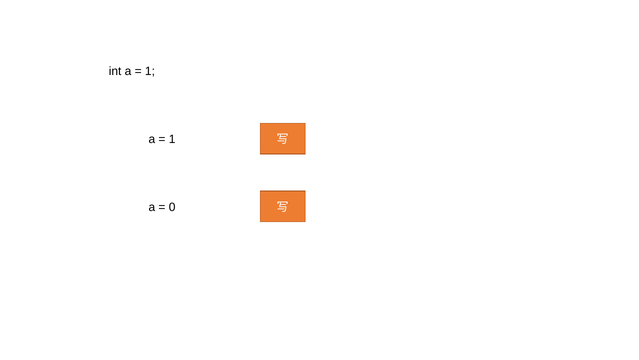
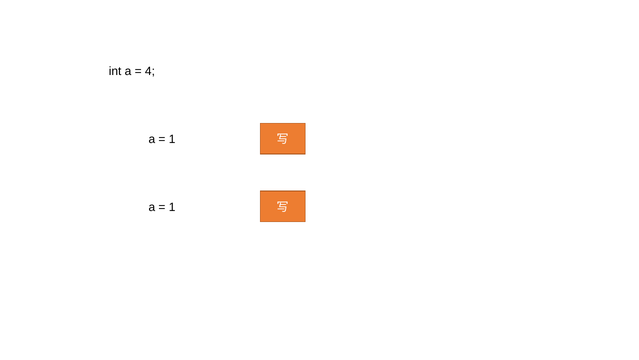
1: 1 -> 4 (150, 71)
0: 0 -> 1 (172, 207)
